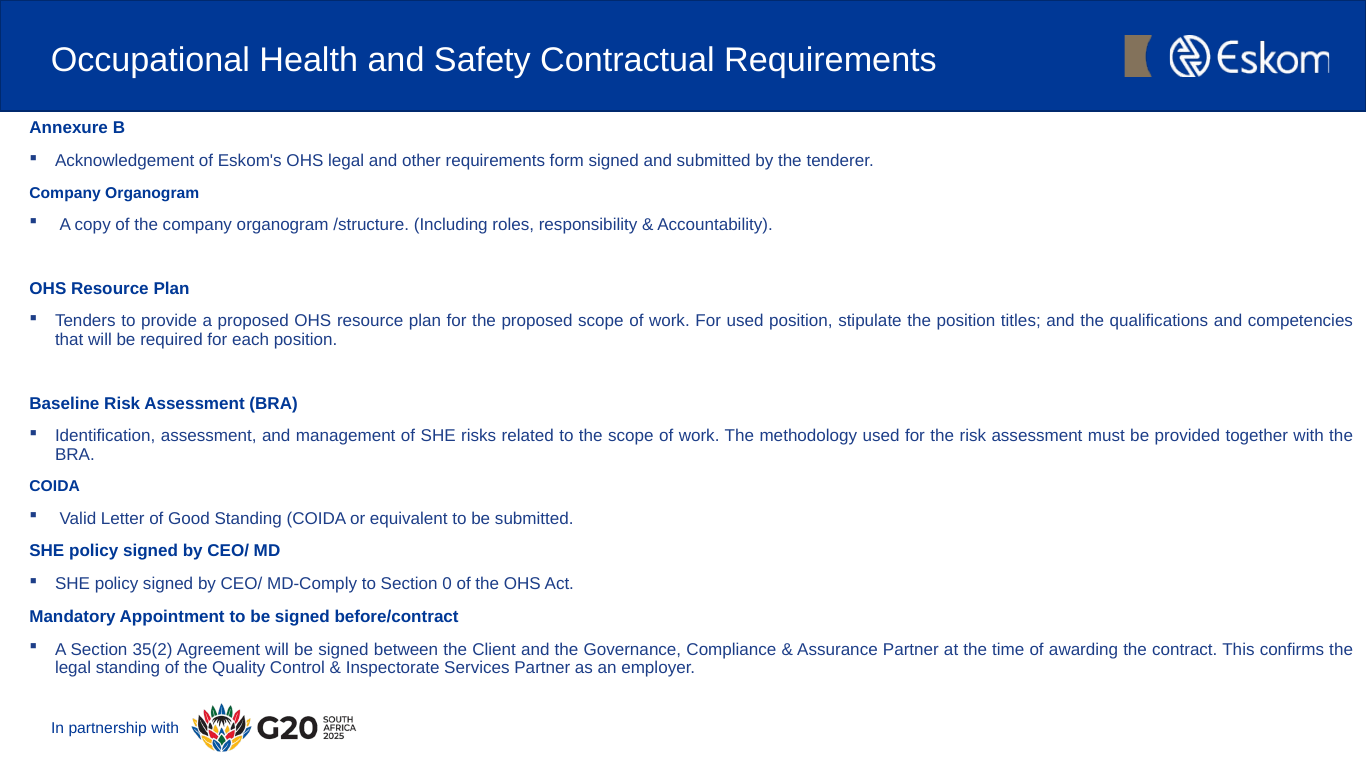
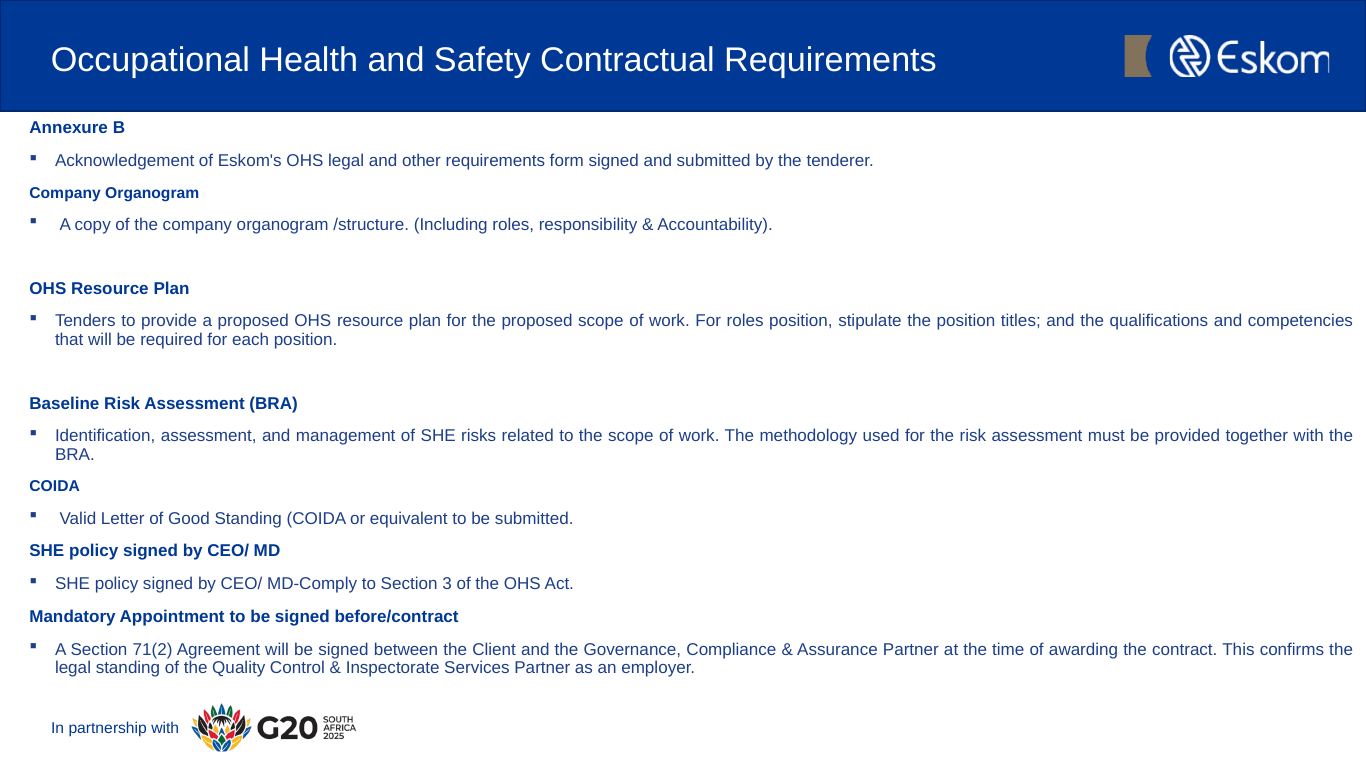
For used: used -> roles (745, 321)
0: 0 -> 3 (447, 584)
35(2: 35(2 -> 71(2 (153, 649)
